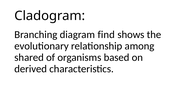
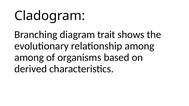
find: find -> trait (106, 35)
shared: shared -> among (29, 58)
